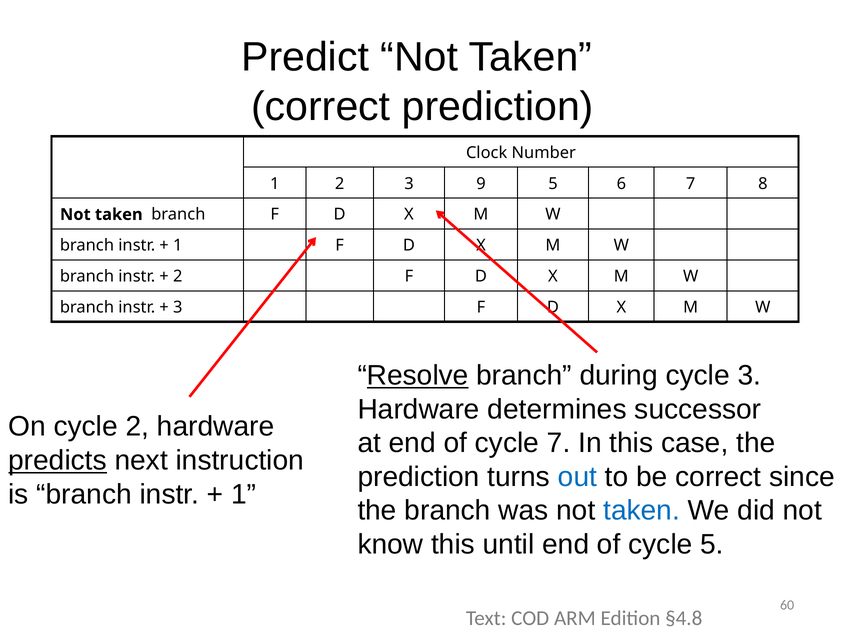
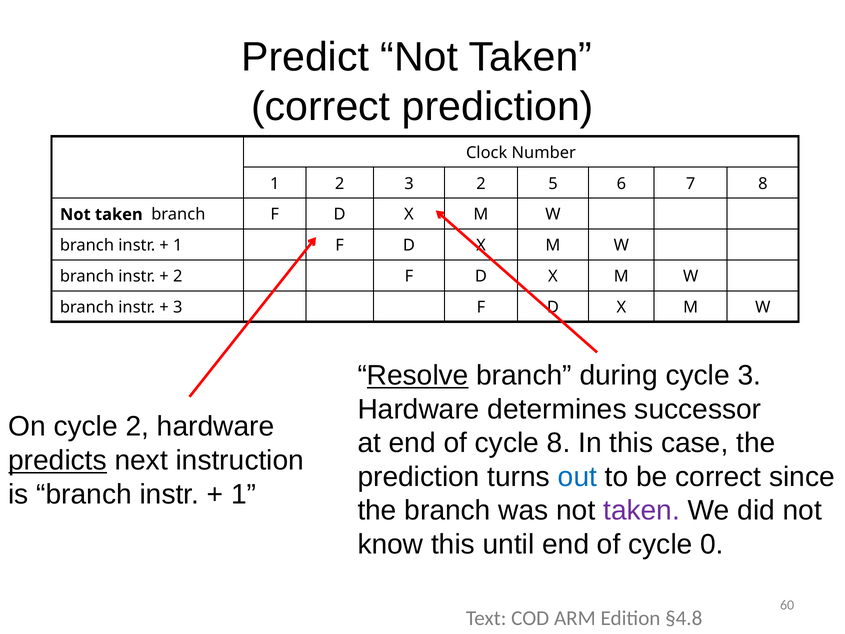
3 9: 9 -> 2 (481, 184)
cycle 7: 7 -> 8 (559, 443)
taken colour: blue -> purple (642, 510)
cycle 5: 5 -> 0 (712, 544)
